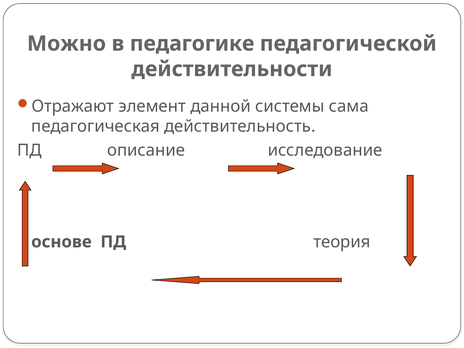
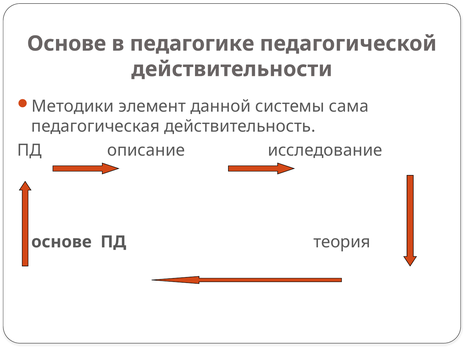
Можно: Можно -> Основе (67, 44)
Отражают: Отражают -> Методики (73, 106)
